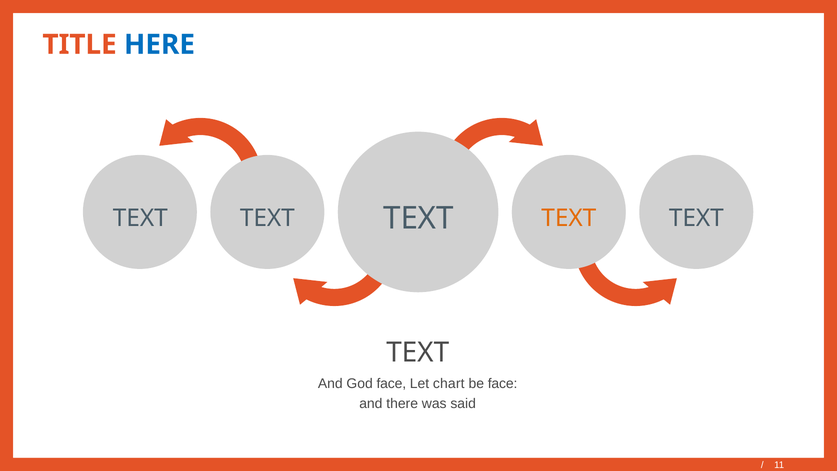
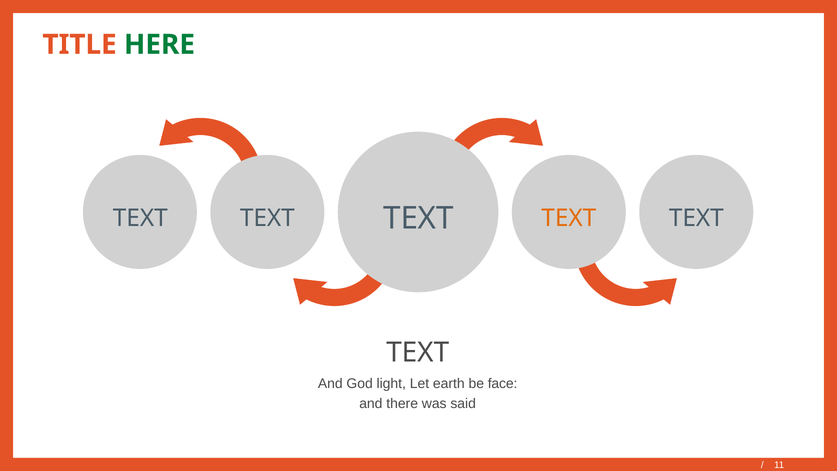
HERE colour: blue -> green (159, 45)
God face: face -> light (391, 383)
chart: chart -> earth (449, 383)
